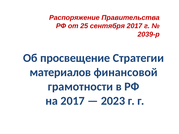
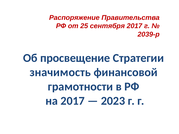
материалов: материалов -> значимость (60, 72)
